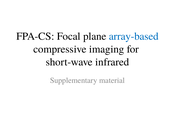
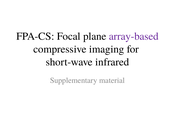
array-based colour: blue -> purple (134, 36)
